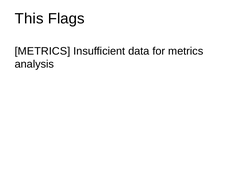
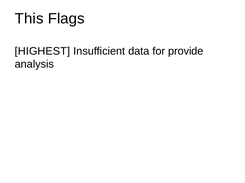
METRICS: METRICS -> HIGHEST (42, 51)
for metrics: metrics -> provide (186, 51)
